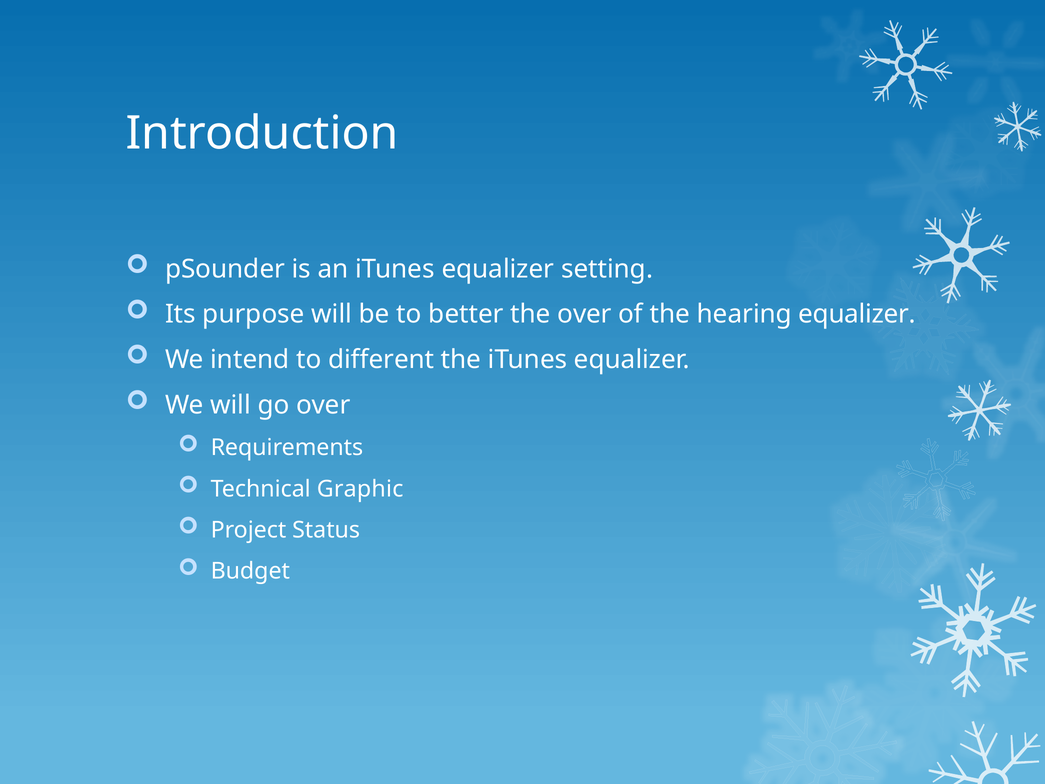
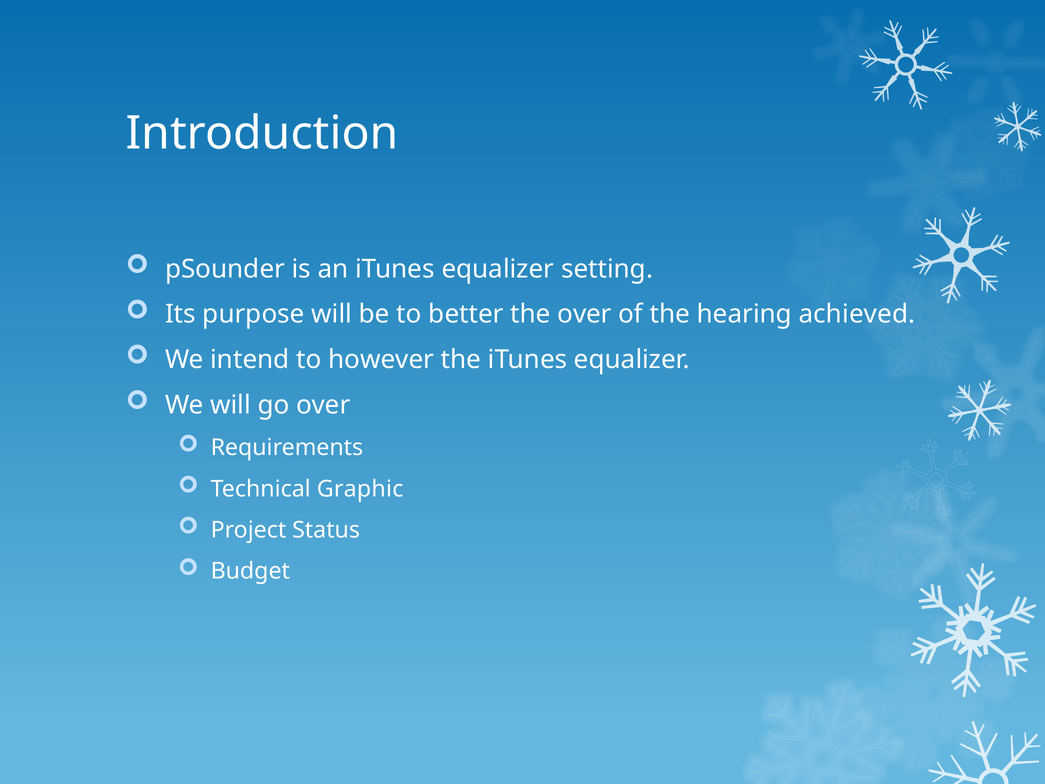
hearing equalizer: equalizer -> achieved (857, 314)
different: different -> however (381, 360)
